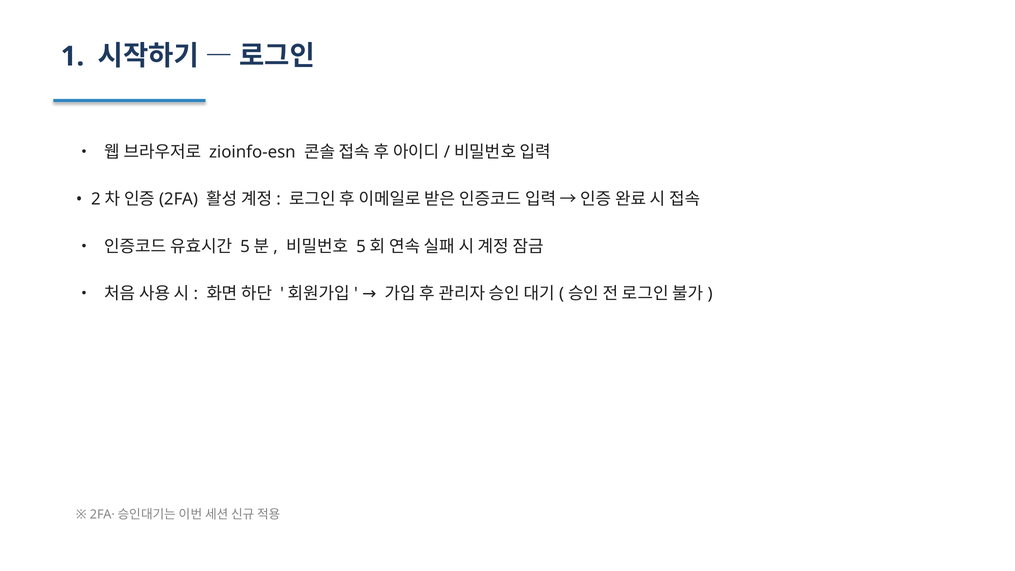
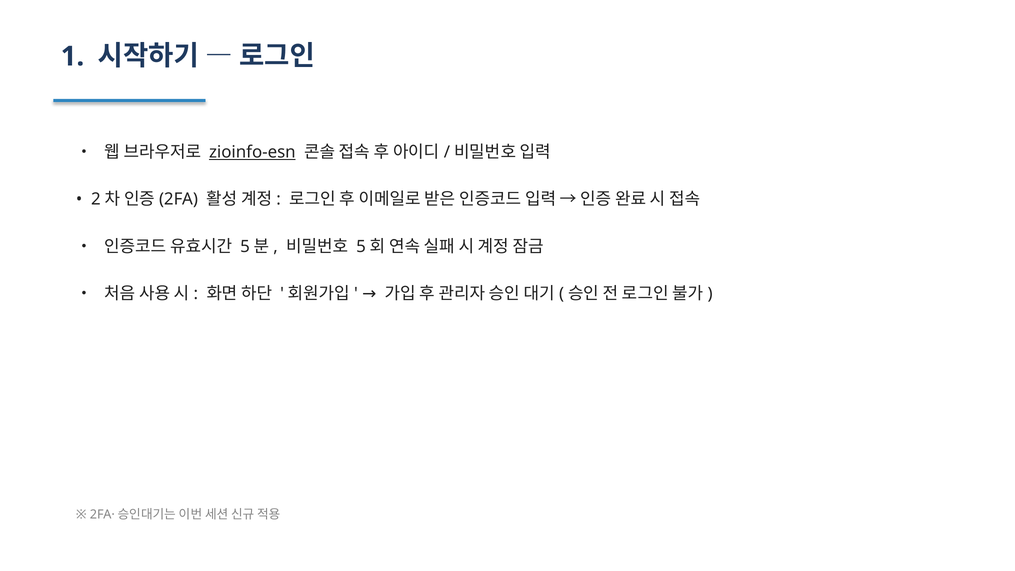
zioinfo-esn underline: none -> present (252, 152)
